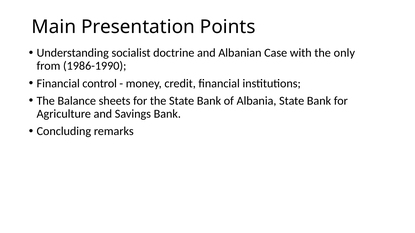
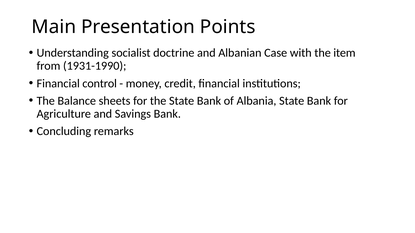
only: only -> item (344, 53)
1986-1990: 1986-1990 -> 1931-1990 (95, 66)
